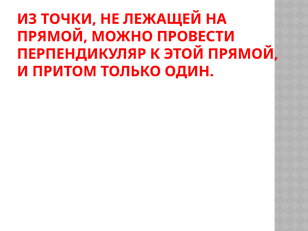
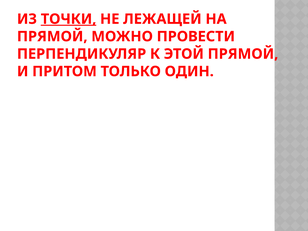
ТОЧКИ underline: none -> present (69, 19)
